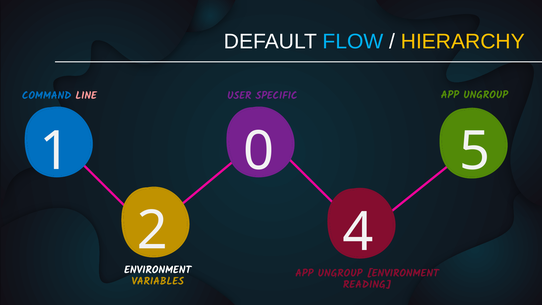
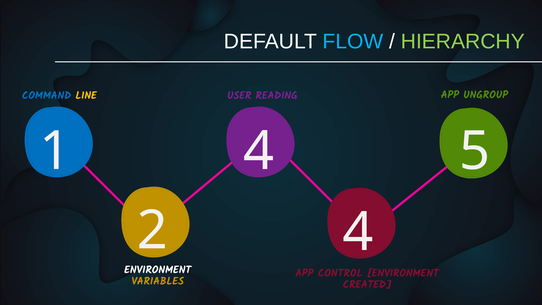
HIERARCHY colour: yellow -> light green (463, 42)
SPECIFIC: SPECIFIC -> READING (276, 96)
LINE colour: pink -> yellow (86, 96)
1 0: 0 -> 4 (259, 151)
UNGROUP: UNGROUP -> CONTROL (340, 273)
READING: READING -> CREATED (367, 285)
